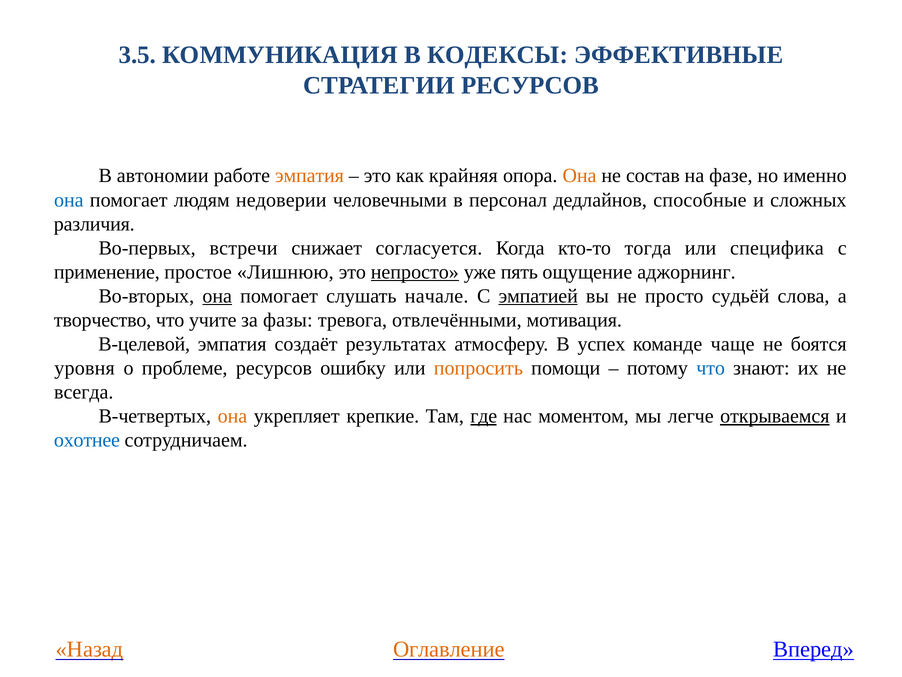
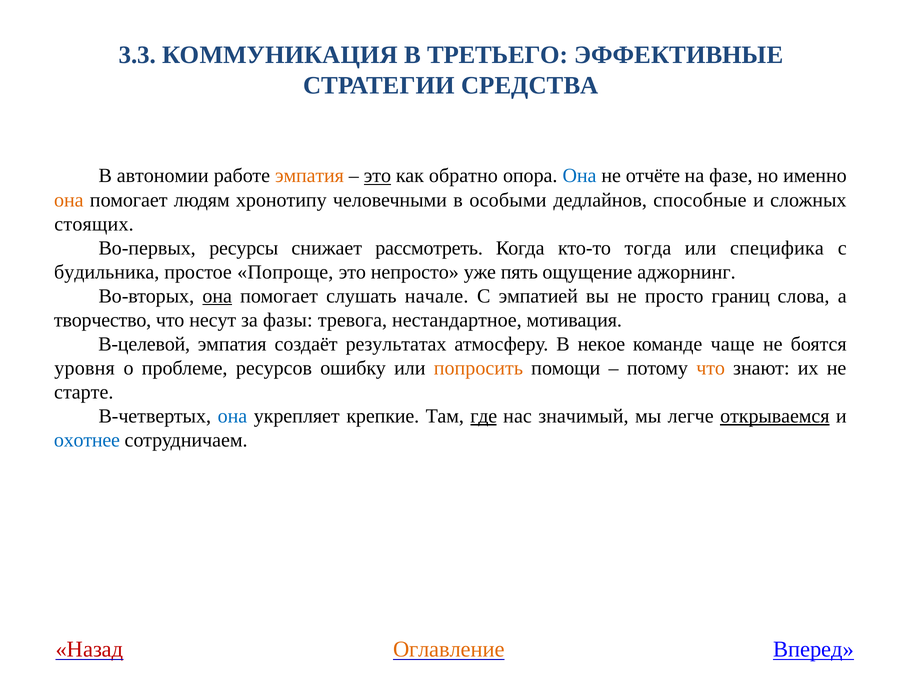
3.5: 3.5 -> 3.3 (137, 55)
КОДЕКСЫ: КОДЕКСЫ -> ТРЕТЬЕГО (498, 55)
СТРАТЕГИИ РЕСУРСОВ: РЕСУРСОВ -> СРЕДСТВА (530, 85)
это underline: none -> present (377, 176)
крайняя: крайняя -> обратно (463, 176)
Она colour: orange -> blue (579, 176)
состав: состав -> отчёте (653, 176)
она colour: blue -> orange (69, 200)
недоверии: недоверии -> хронотипу (281, 200)
персонал: персонал -> особыми (508, 200)
различия: различия -> стоящих (94, 224)
встречи: встречи -> ресурсы (244, 248)
согласуется: согласуется -> рассмотреть (429, 248)
применение: применение -> будильника (107, 272)
Лишнюю: Лишнюю -> Попроще (285, 272)
непросто underline: present -> none (415, 272)
эмпатией underline: present -> none (538, 296)
судьёй: судьёй -> границ (741, 296)
учите: учите -> несут (213, 320)
отвлечёнными: отвлечёнными -> нестандартное (457, 320)
успех: успех -> некое (601, 344)
что colour: blue -> orange (711, 368)
всегда: всегда -> старте (84, 392)
она colour: orange -> blue (232, 416)
моментом: моментом -> значимый (583, 416)
Назад colour: orange -> red (89, 649)
